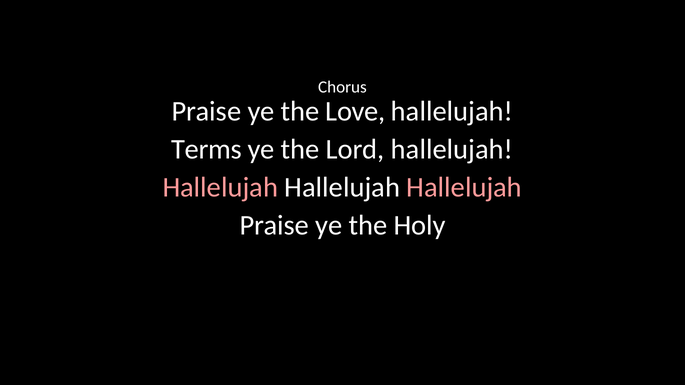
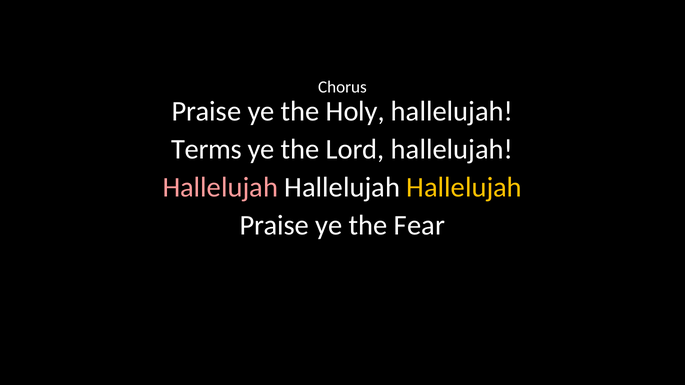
Love: Love -> Holy (355, 112)
Hallelujah colour: pink -> yellow (464, 188)
Holy: Holy -> Fear (419, 226)
